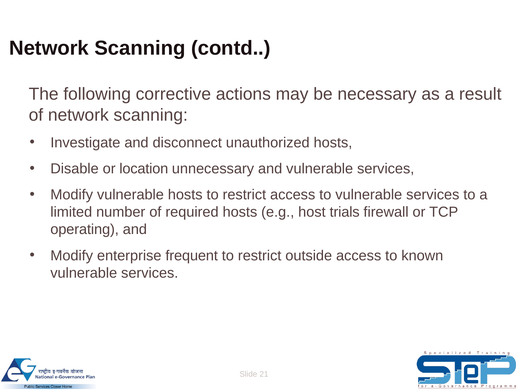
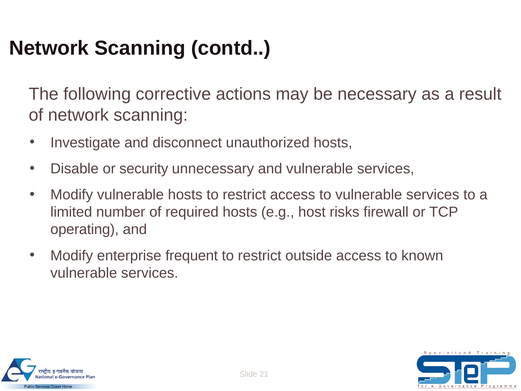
location: location -> security (144, 169)
trials: trials -> risks (345, 212)
